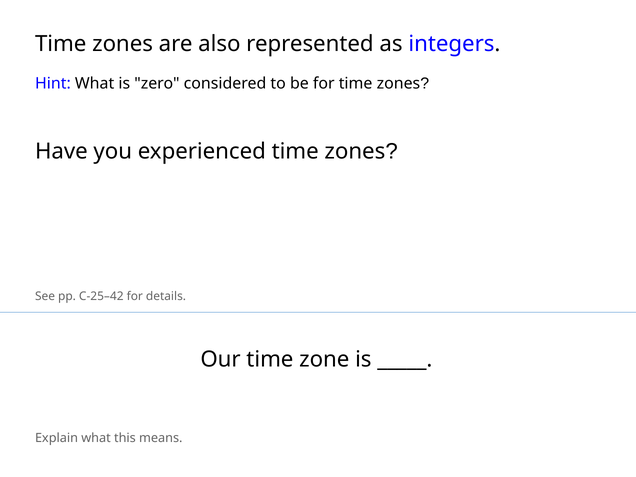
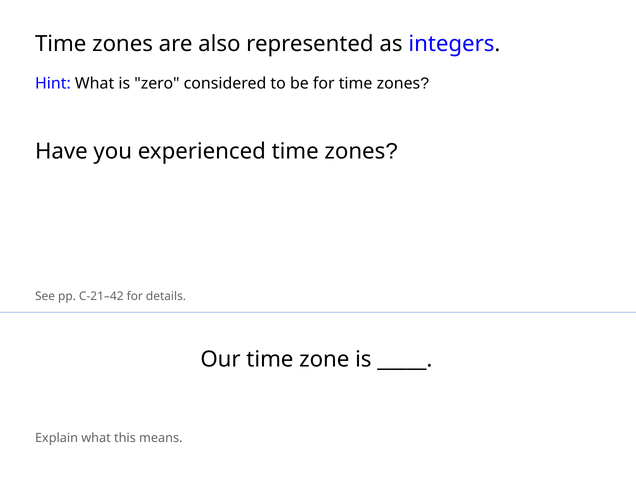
C-25–42: C-25–42 -> C-21–42 (101, 296)
